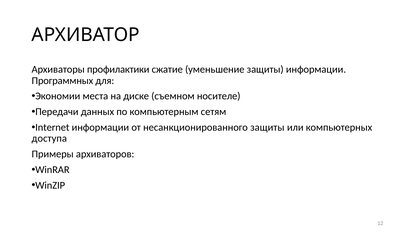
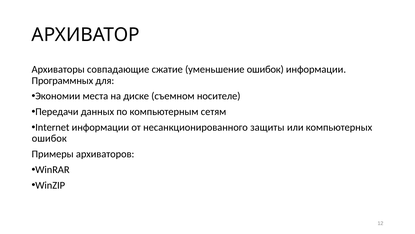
профилактики: профилактики -> совпадающие (118, 69)
уменьшение защиты: защиты -> ошибок (265, 69)
доступа: доступа -> ошибок (49, 138)
